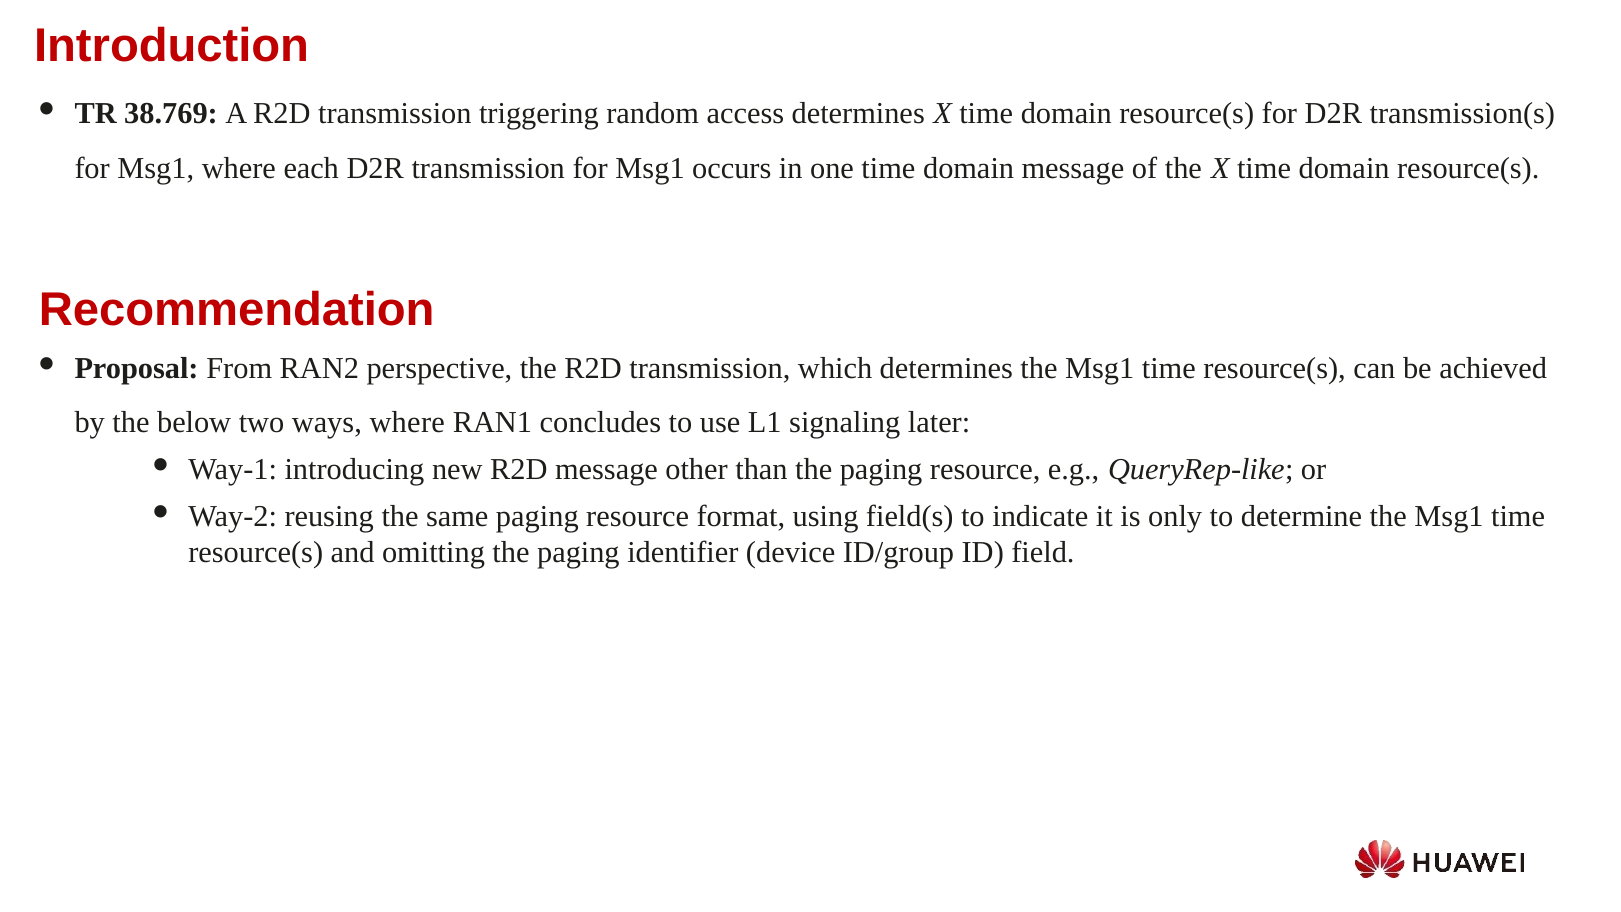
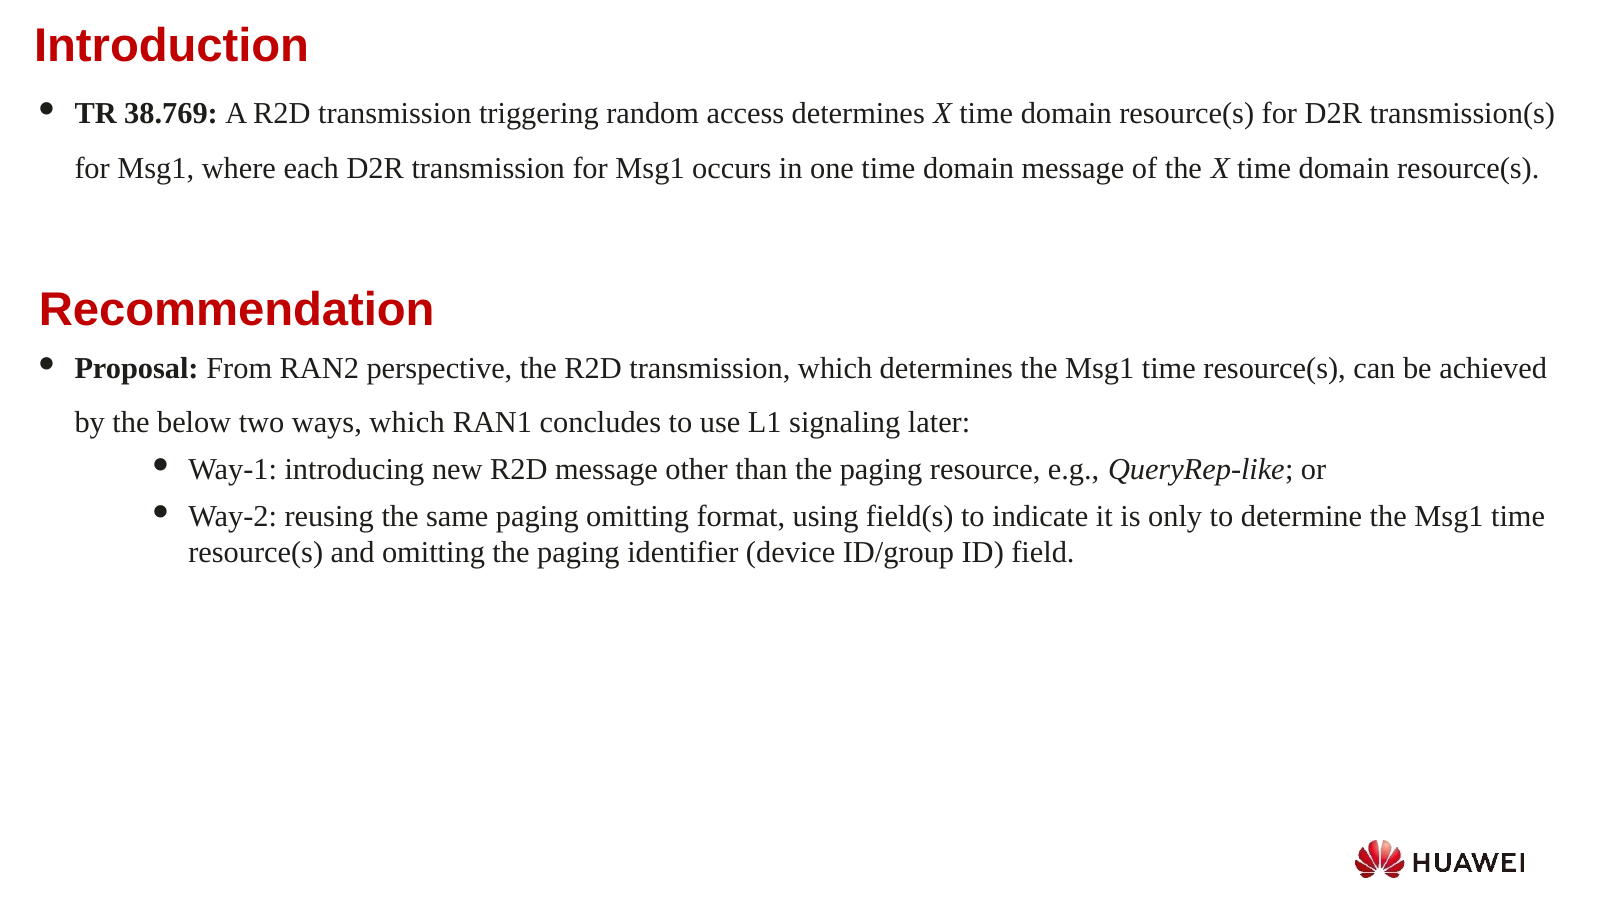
ways where: where -> which (407, 423)
same paging resource: resource -> omitting (638, 516)
